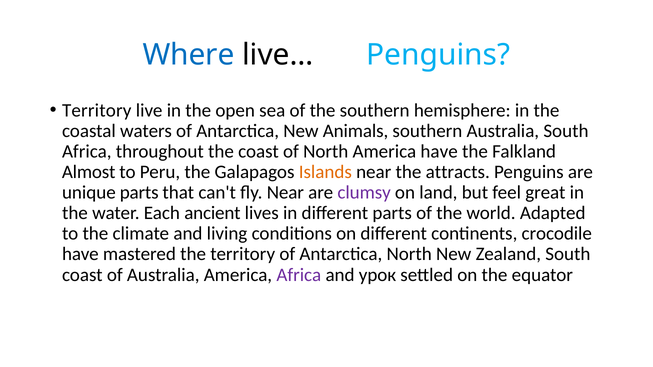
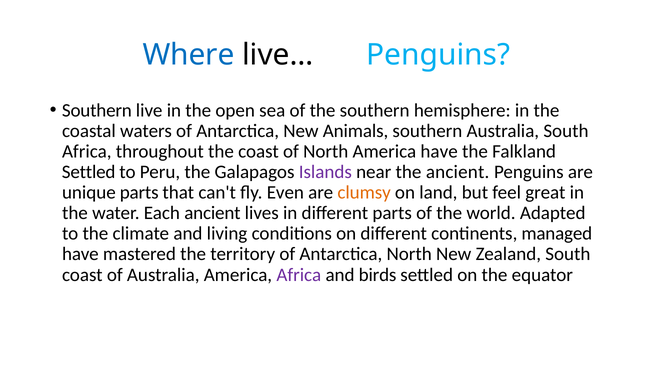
Territory: Territory -> Southern (97, 110)
Almost: Almost -> Settled (89, 172)
Islands colour: orange -> purple (325, 172)
the attracts: attracts -> ancient (458, 172)
fly Near: Near -> Even (285, 193)
clumsy colour: purple -> orange (364, 193)
crocodile: crocodile -> managed (557, 234)
урок: урок -> birds (378, 275)
